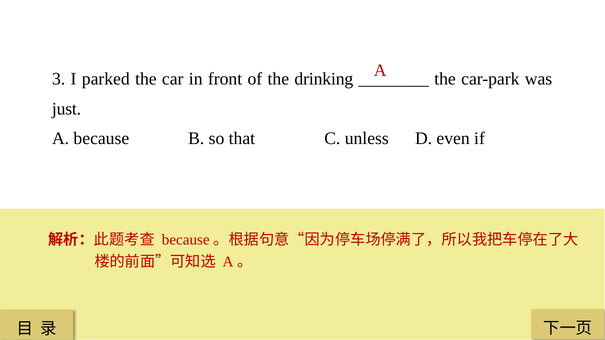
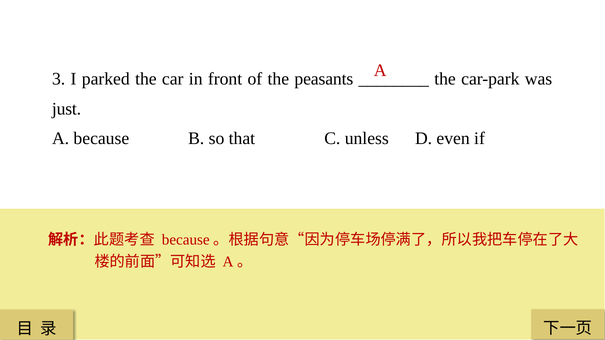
drinking: drinking -> peasants (324, 79)
